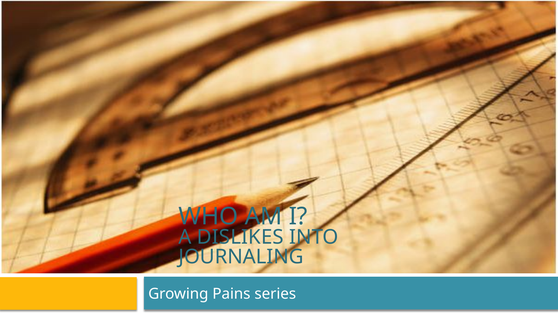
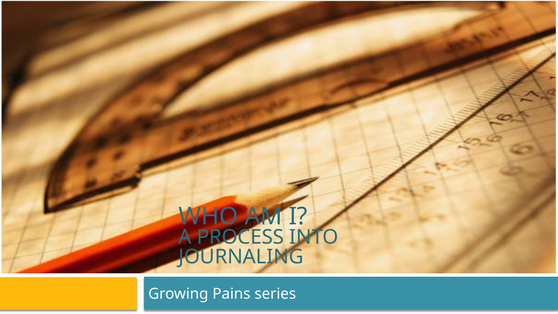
DISLIKES: DISLIKES -> PROCESS (240, 237)
